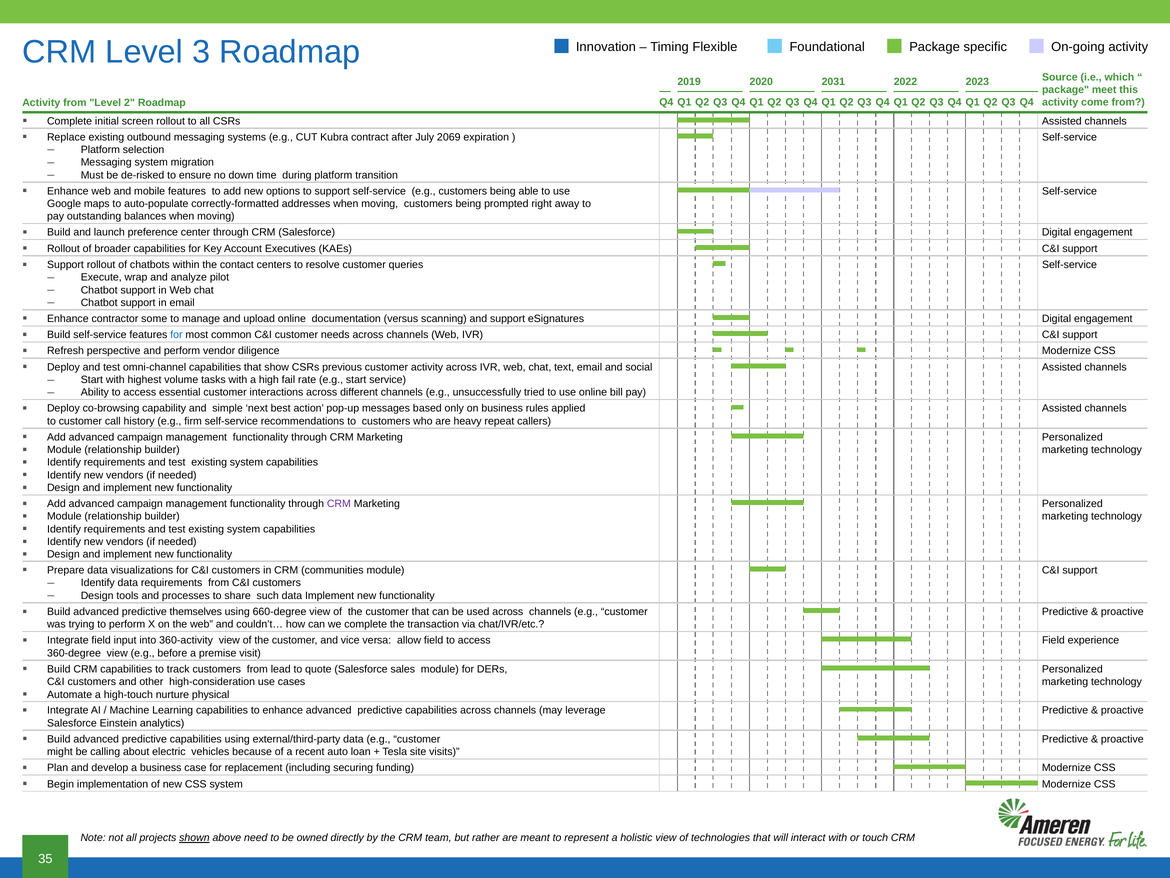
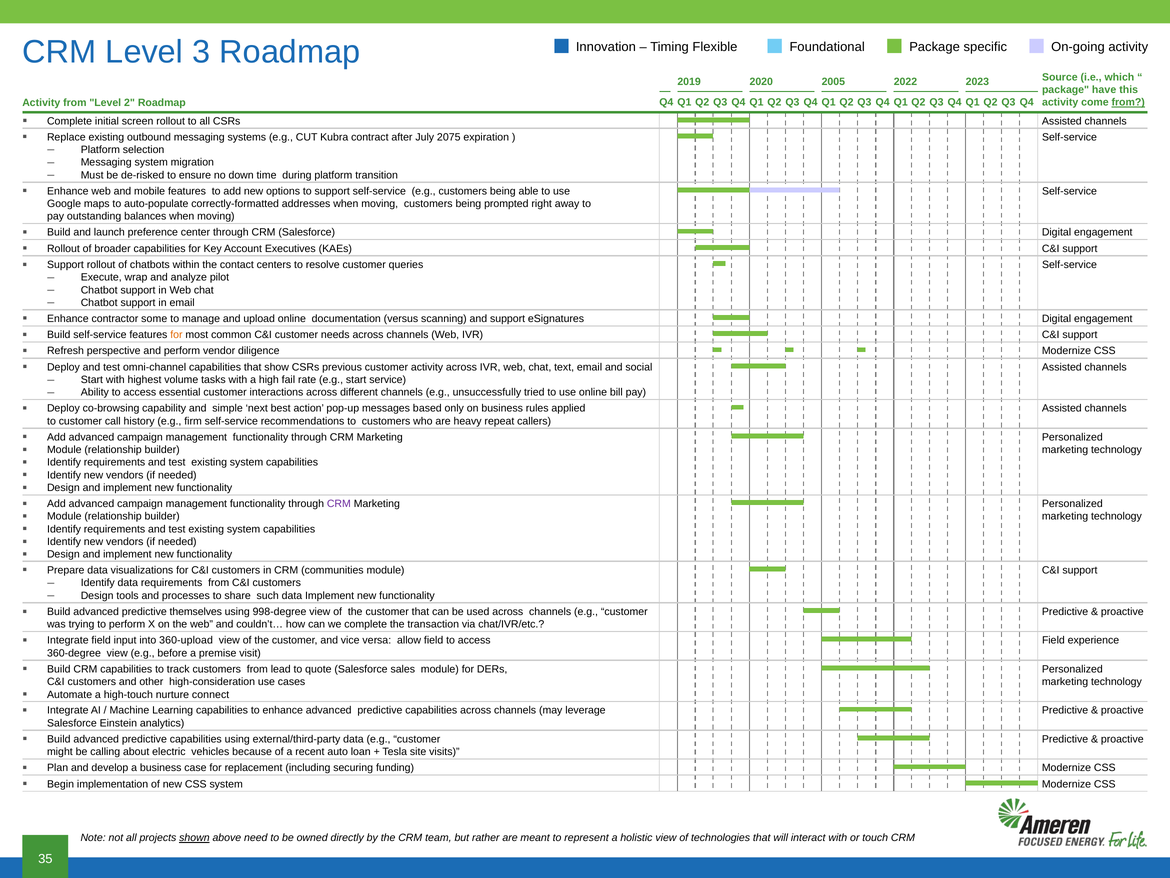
2031: 2031 -> 2005 (833, 82)
meet: meet -> have (1104, 90)
from underline: none -> present (1128, 102)
2069: 2069 -> 2075 (449, 137)
for colour: blue -> orange (176, 335)
660-degree: 660-degree -> 998-degree (280, 611)
360-activity: 360-activity -> 360-upload (186, 640)
physical: physical -> connect (211, 694)
